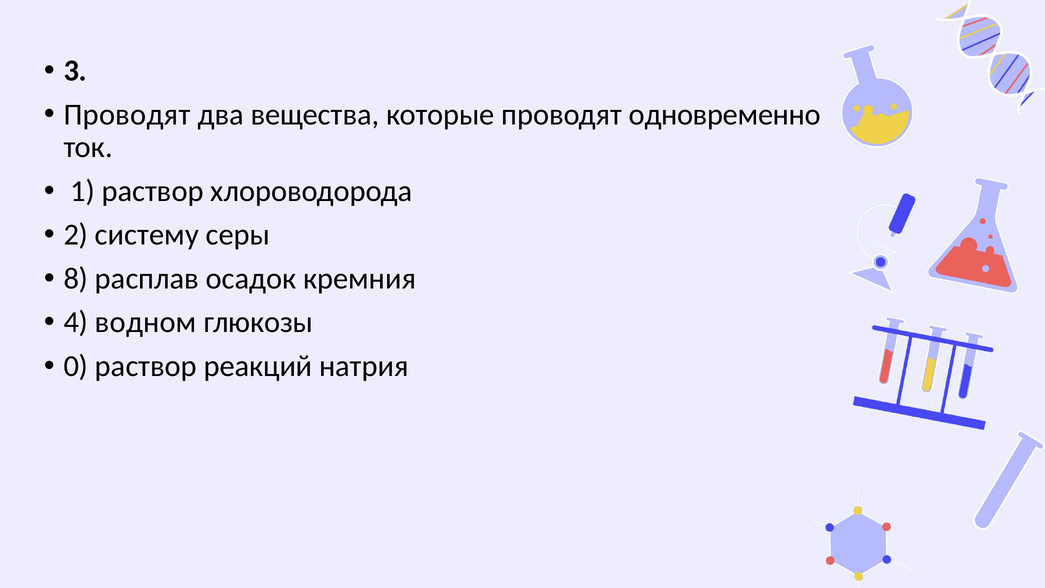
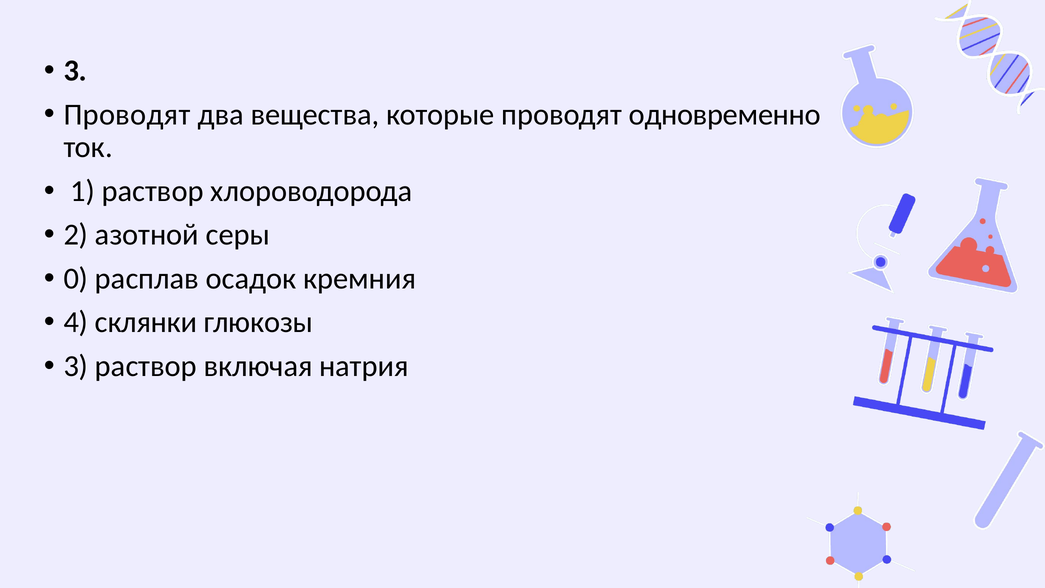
систему: систему -> азотной (147, 235)
8: 8 -> 0 (76, 279)
водном: водном -> склянки (146, 322)
0: 0 -> 3 (76, 366)
реакций: реакций -> включая (258, 366)
